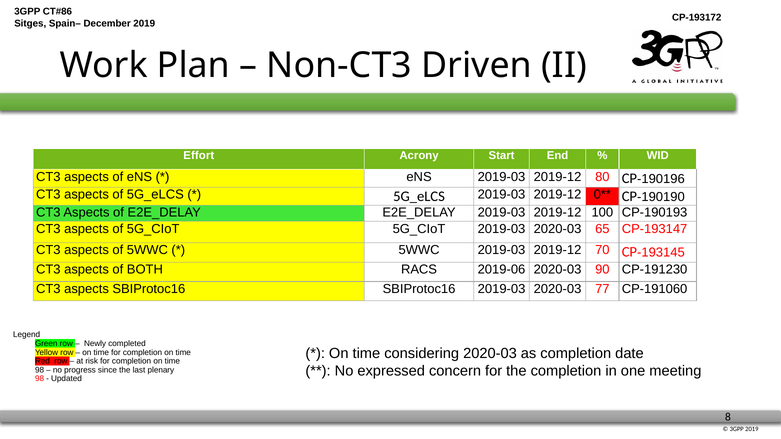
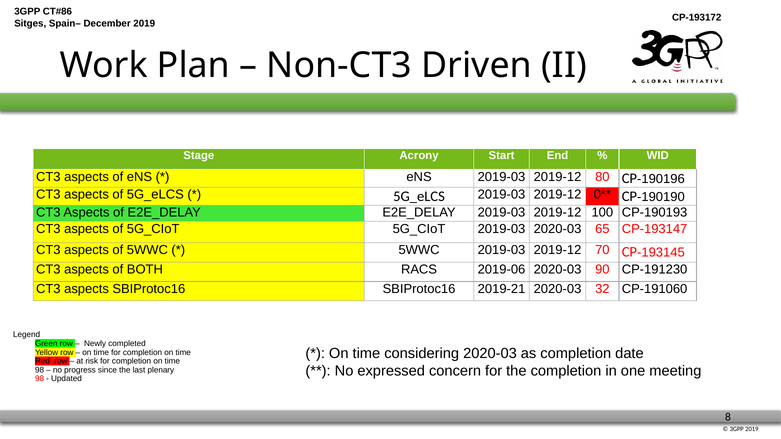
Effort: Effort -> Stage (199, 156)
SBIProtoc16 2019-03: 2019-03 -> 2019-21 (502, 289)
77: 77 -> 32 (602, 289)
